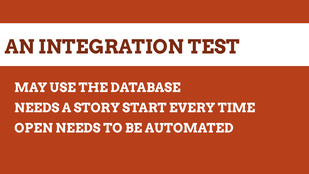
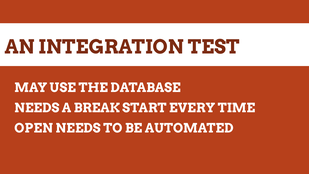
STORY: STORY -> BREAK (97, 108)
